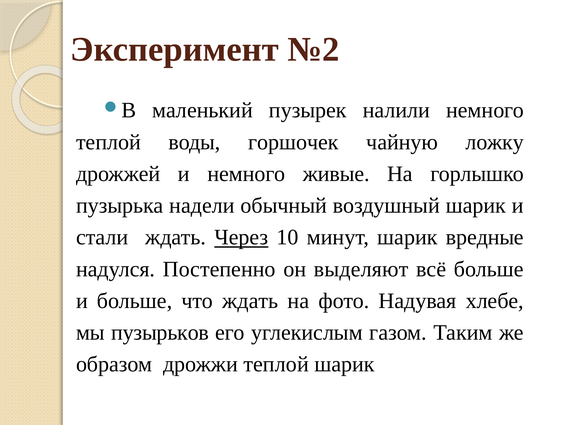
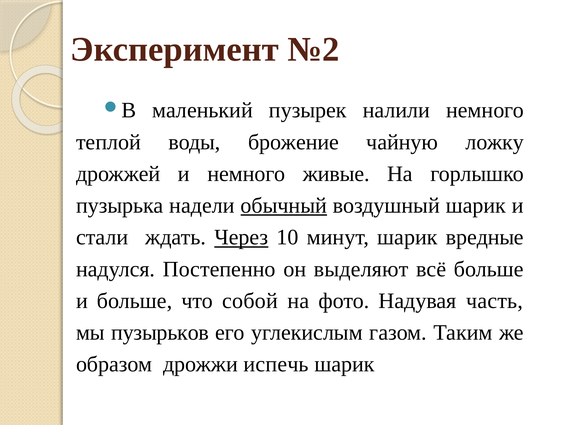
горшочек: горшочек -> брожение (293, 142)
обычный underline: none -> present (284, 206)
что ждать: ждать -> собой (250, 301)
хлебе: хлебе -> часть (495, 301)
дрожжи теплой: теплой -> испечь (276, 365)
